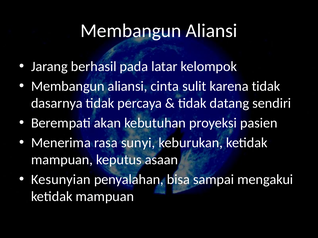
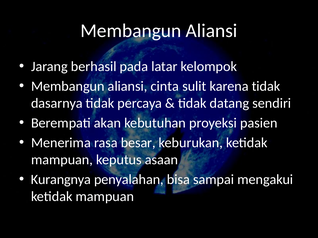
sunyi: sunyi -> besar (138, 143)
Kesunyian: Kesunyian -> Kurangnya (61, 180)
